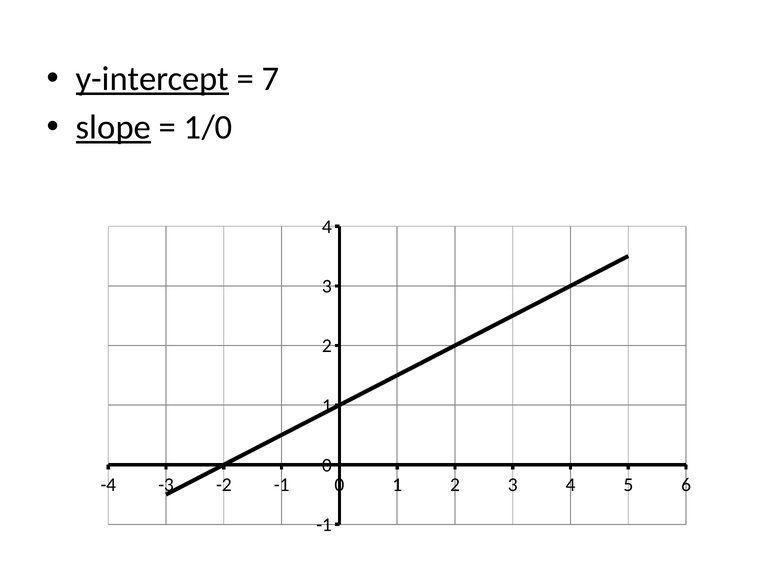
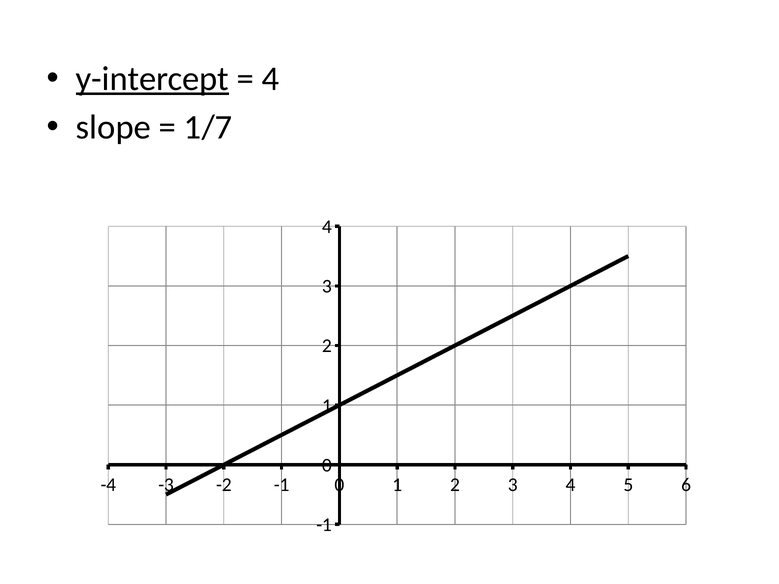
7: 7 -> 4 (270, 79)
slope underline: present -> none (114, 127)
1/0: 1/0 -> 1/7 (208, 127)
